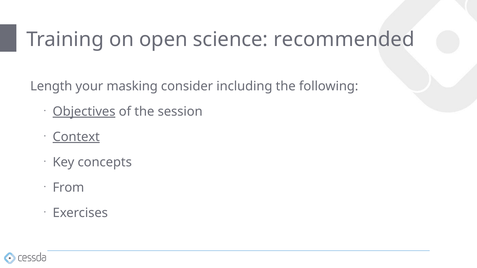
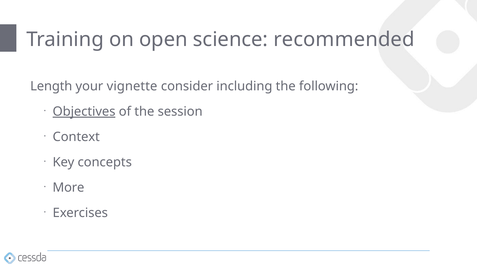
masking: masking -> vignette (132, 86)
Context underline: present -> none (76, 137)
From: From -> More (68, 188)
